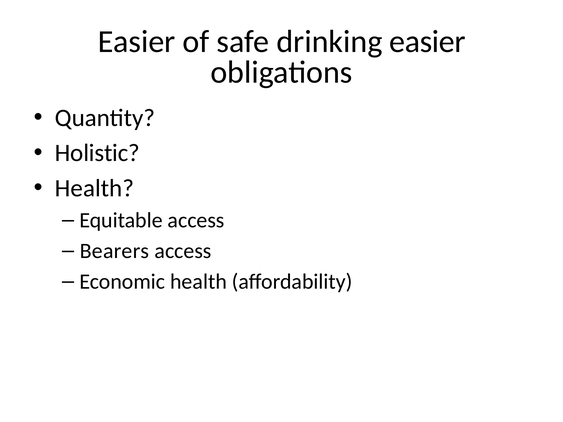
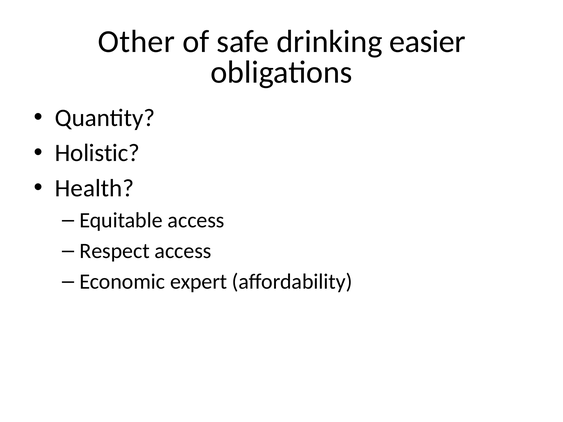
Easier: Easier -> Other (136, 42)
Bearers: Bearers -> Respect (115, 251)
Economic health: health -> expert (199, 282)
